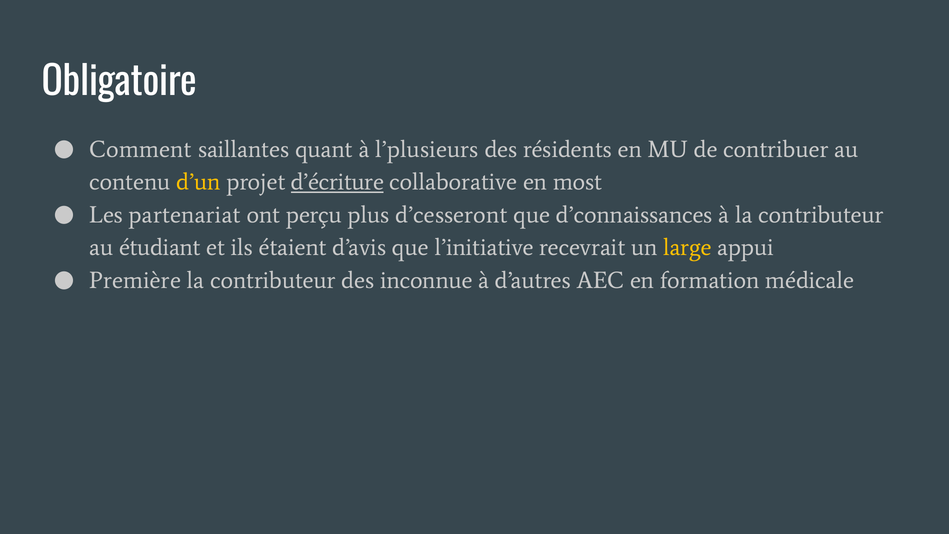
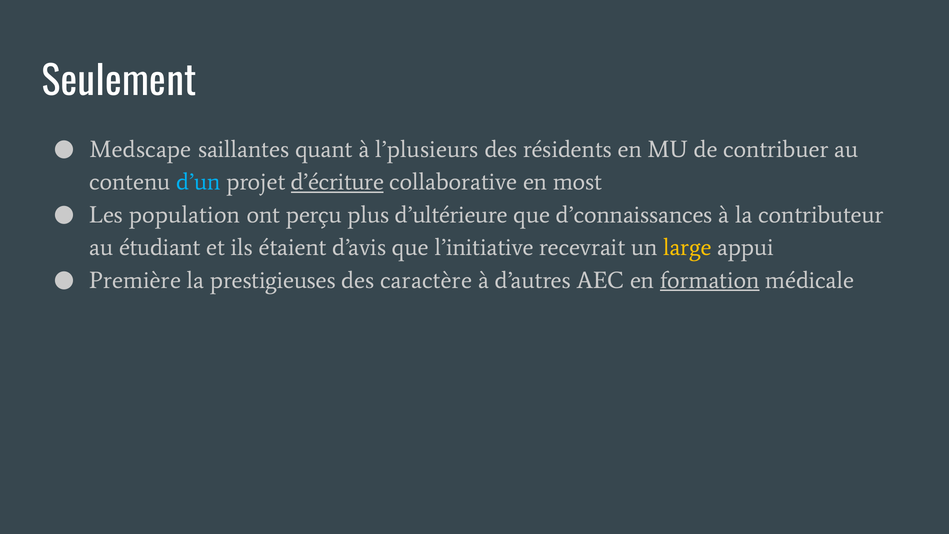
Obligatoire: Obligatoire -> Seulement (119, 82)
Comment: Comment -> Medscape (141, 149)
d’un colour: yellow -> light blue (199, 182)
partenariat: partenariat -> population (185, 215)
d’cesseront: d’cesseront -> d’ultérieure (451, 215)
contributeur: contributeur -> prestigieuses (273, 280)
inconnue: inconnue -> caractère (426, 280)
formation underline: none -> present (710, 280)
